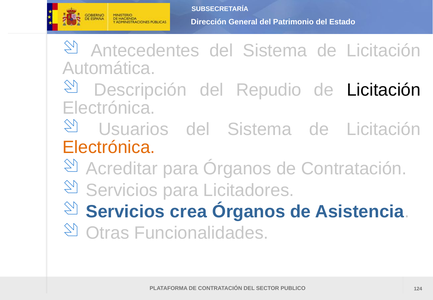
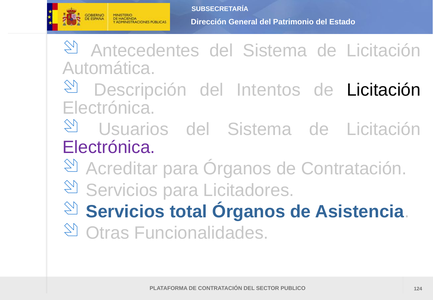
Repudio: Repudio -> Intentos (269, 90)
Electrónica colour: orange -> purple (109, 147)
crea: crea -> total (188, 211)
